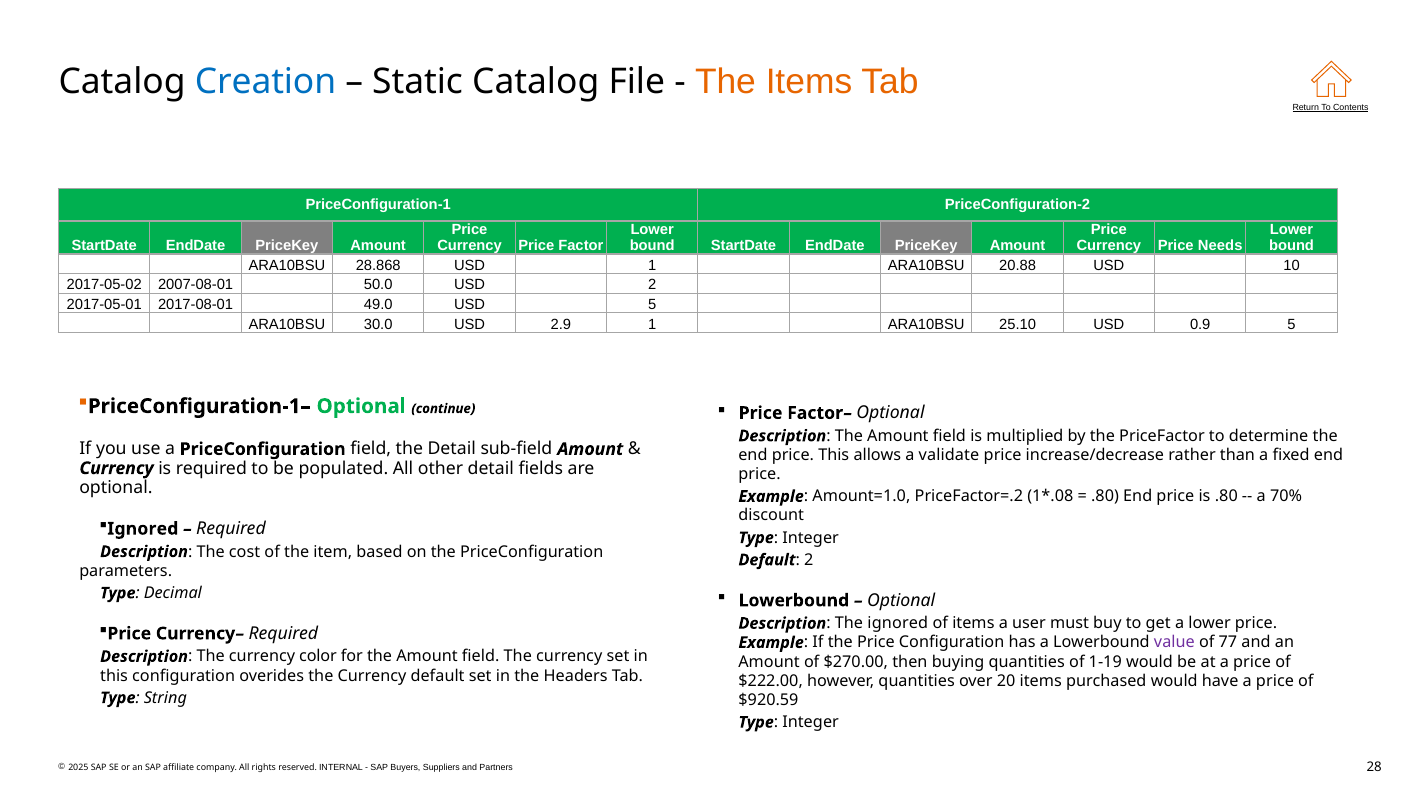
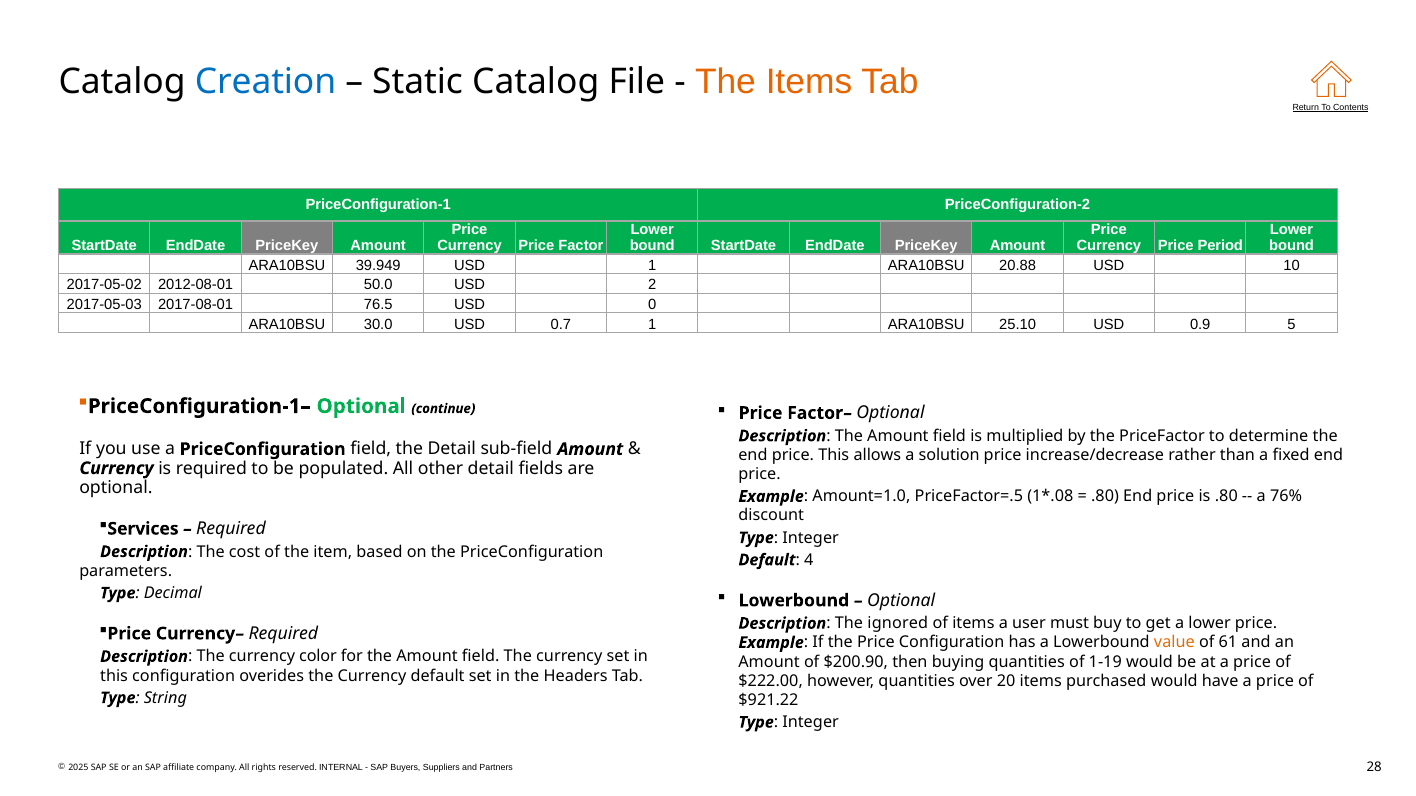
Needs: Needs -> Period (1220, 246)
28.868: 28.868 -> 39.949 (378, 266)
2007-08-01: 2007-08-01 -> 2012-08-01 (196, 285)
2017-05-01: 2017-05-01 -> 2017-05-03 (104, 305)
49.0: 49.0 -> 76.5 (378, 305)
USD 5: 5 -> 0 (652, 305)
2.9: 2.9 -> 0.7 (561, 324)
validate: validate -> solution (949, 455)
PriceFactor=.2: PriceFactor=.2 -> PriceFactor=.5 (969, 497)
70%: 70% -> 76% (1286, 497)
Ignored: Ignored -> Services (143, 529)
Default 2: 2 -> 4 (809, 560)
value colour: purple -> orange (1174, 643)
77: 77 -> 61 (1228, 643)
$270.00: $270.00 -> $200.90 (856, 662)
$920.59: $920.59 -> $921.22 (768, 700)
